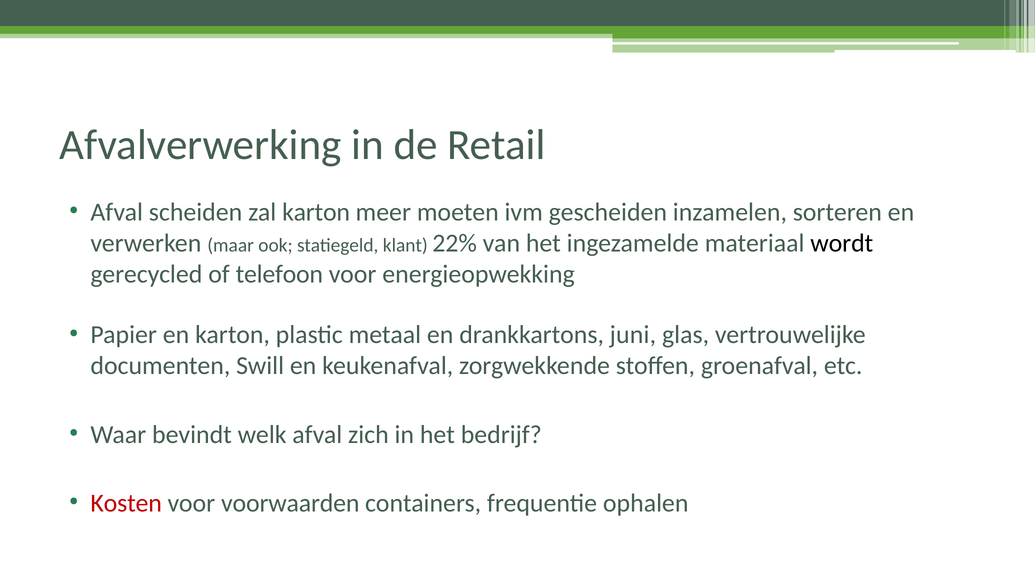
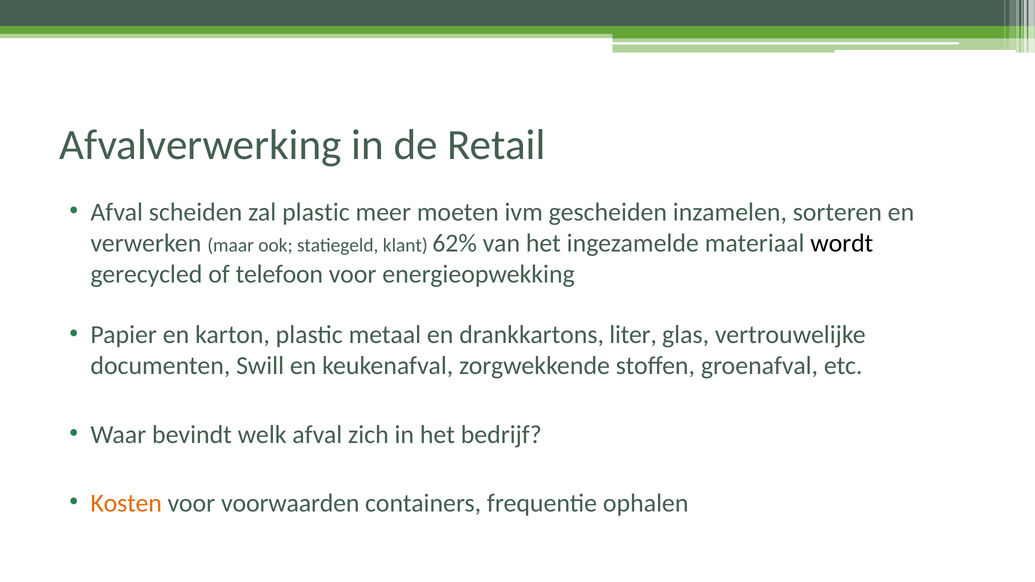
zal karton: karton -> plastic (316, 212)
22%: 22% -> 62% (455, 243)
juni: juni -> liter (633, 335)
Kosten colour: red -> orange (126, 503)
